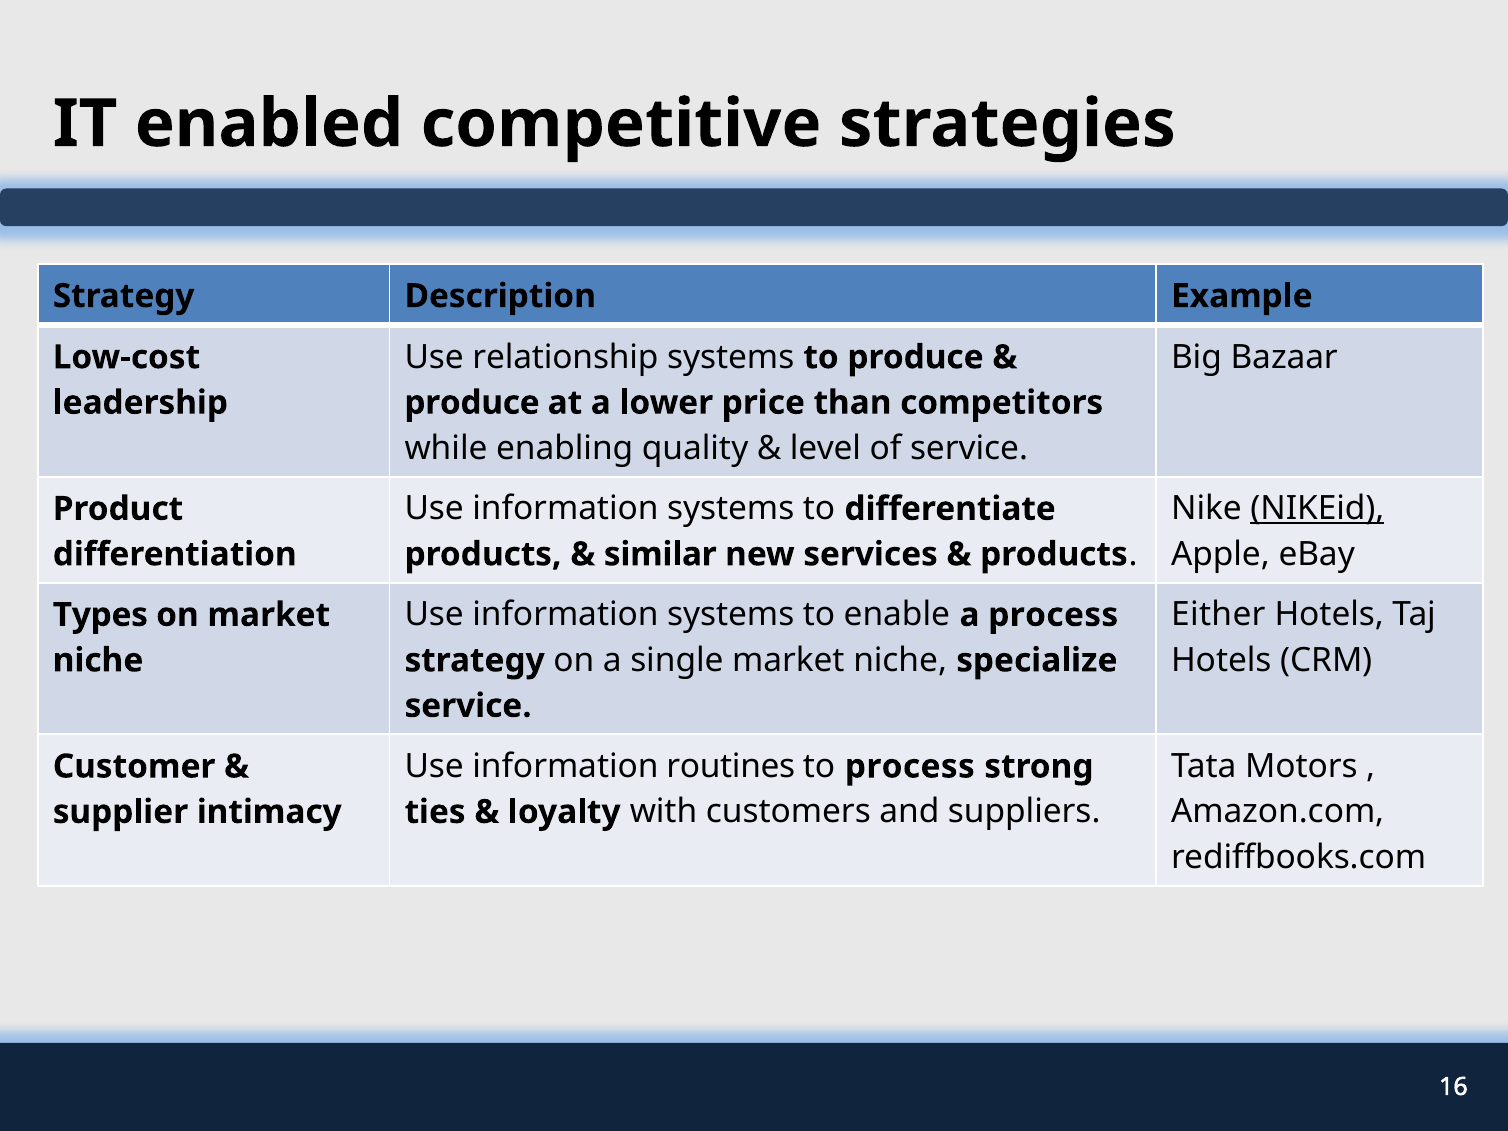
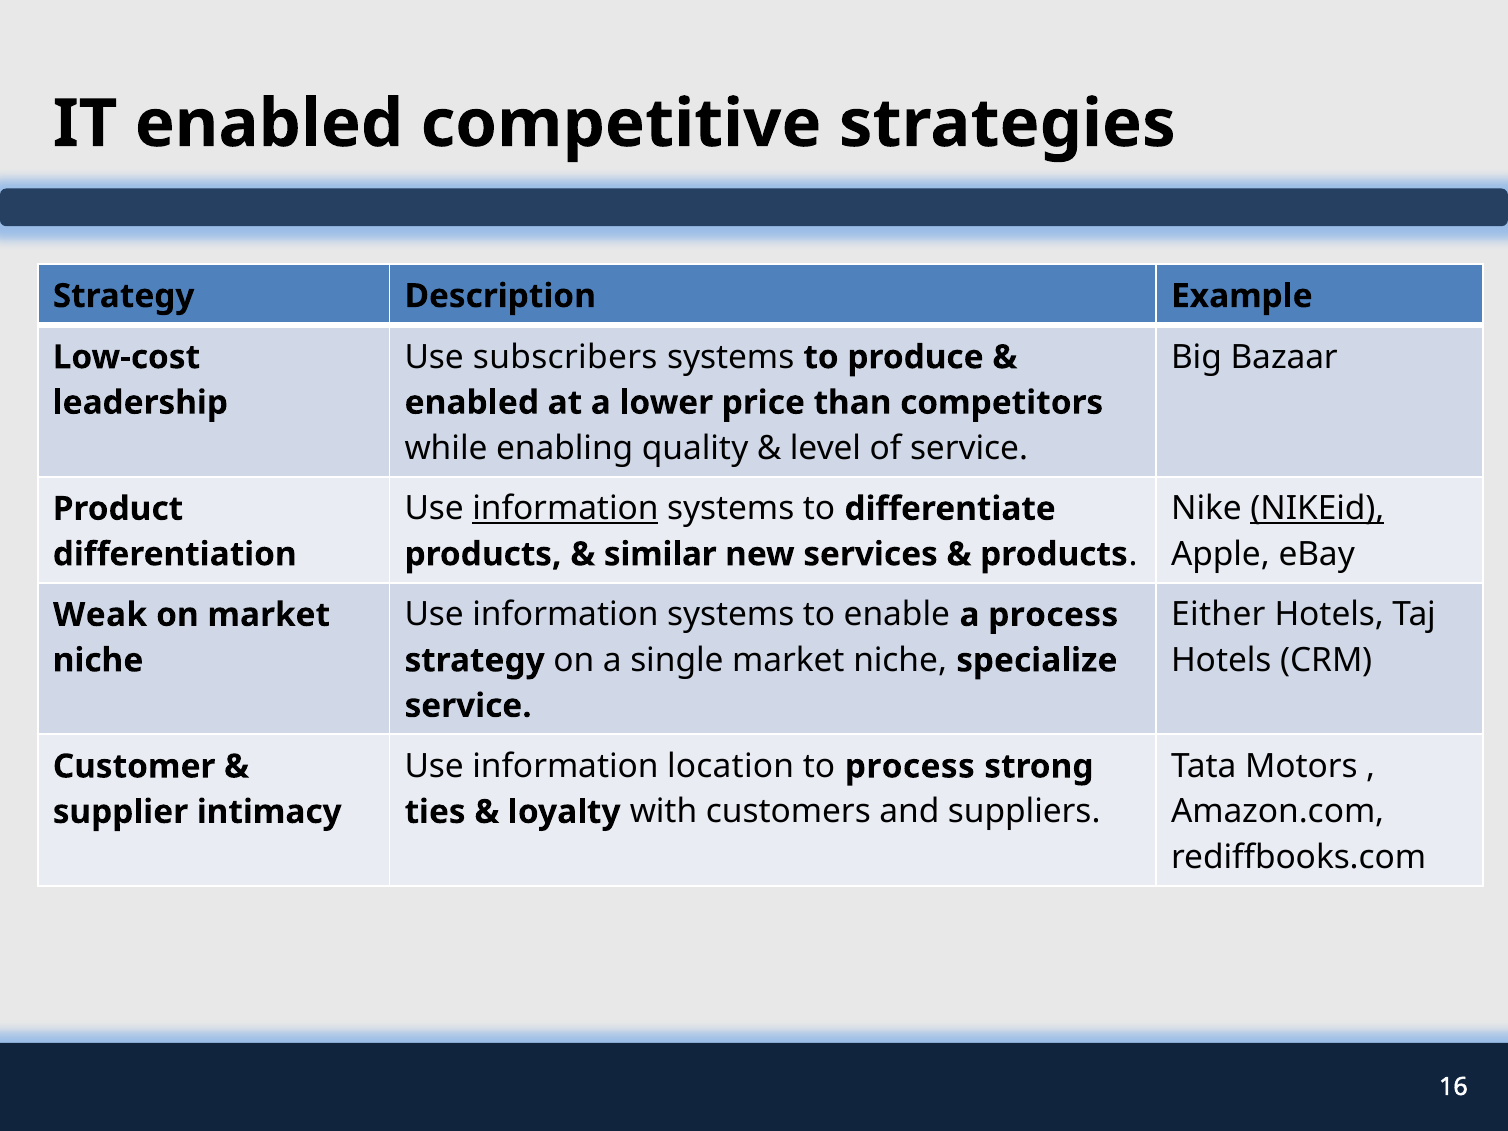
relationship: relationship -> subscribers (565, 357)
produce: produce -> enabled (472, 403)
information underline: none -> present (565, 509)
Types: Types -> Weak (100, 615)
routines: routines -> location (731, 766)
